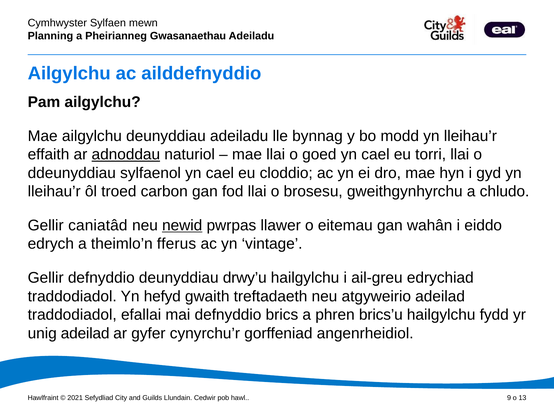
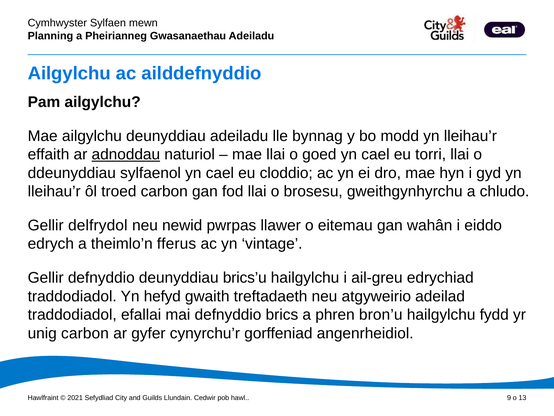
caniatâd: caniatâd -> delfrydol (98, 225)
newid underline: present -> none (182, 225)
drwy’u: drwy’u -> brics’u (245, 277)
brics’u: brics’u -> bron’u (381, 314)
unig adeilad: adeilad -> carbon (85, 333)
